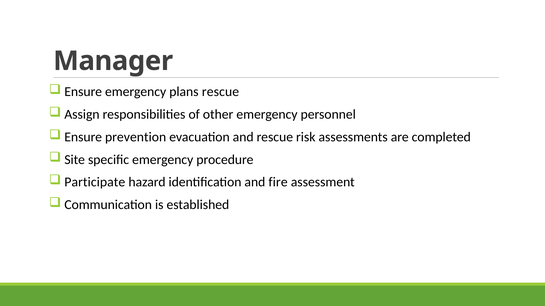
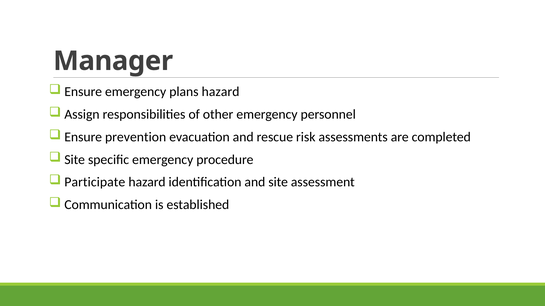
plans rescue: rescue -> hazard (221, 92)
and fire: fire -> site (278, 182)
